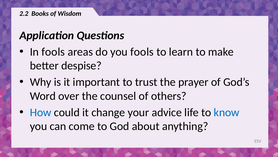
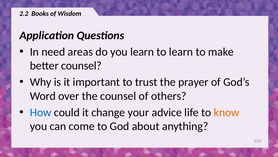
In fools: fools -> need (53, 52)
you fools: fools -> learn (142, 52)
better despise: despise -> counsel (81, 66)
know colour: blue -> orange (227, 112)
